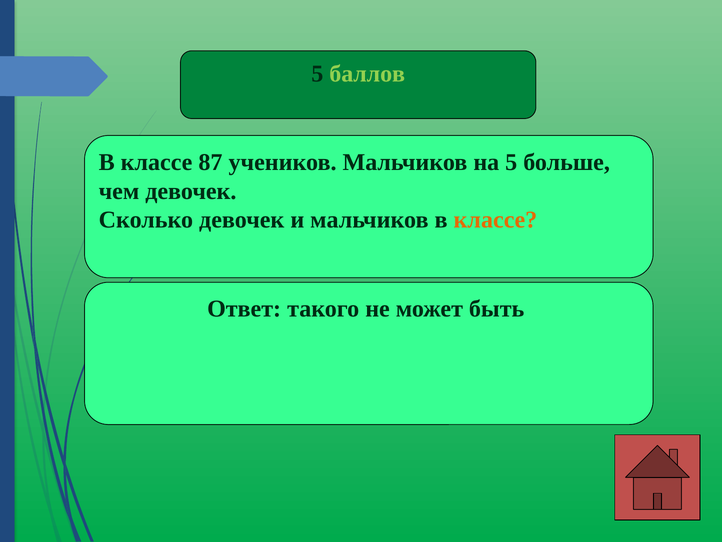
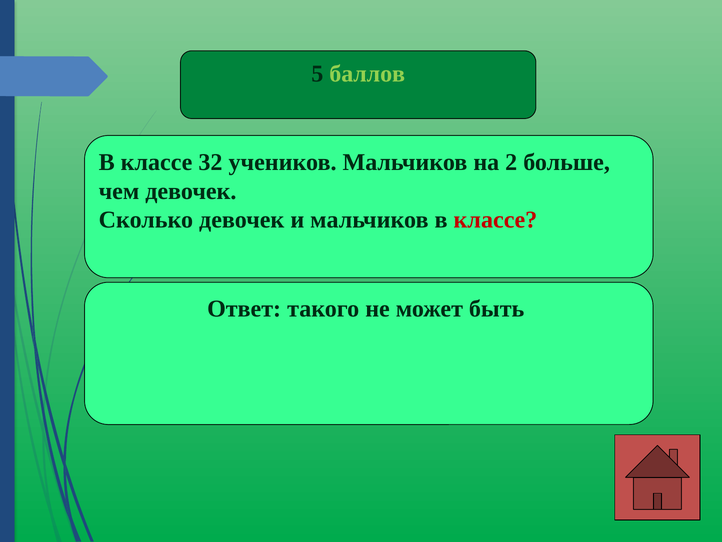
87: 87 -> 32 (210, 162)
на 5: 5 -> 2 (511, 162)
классе colour: orange -> red (495, 220)
